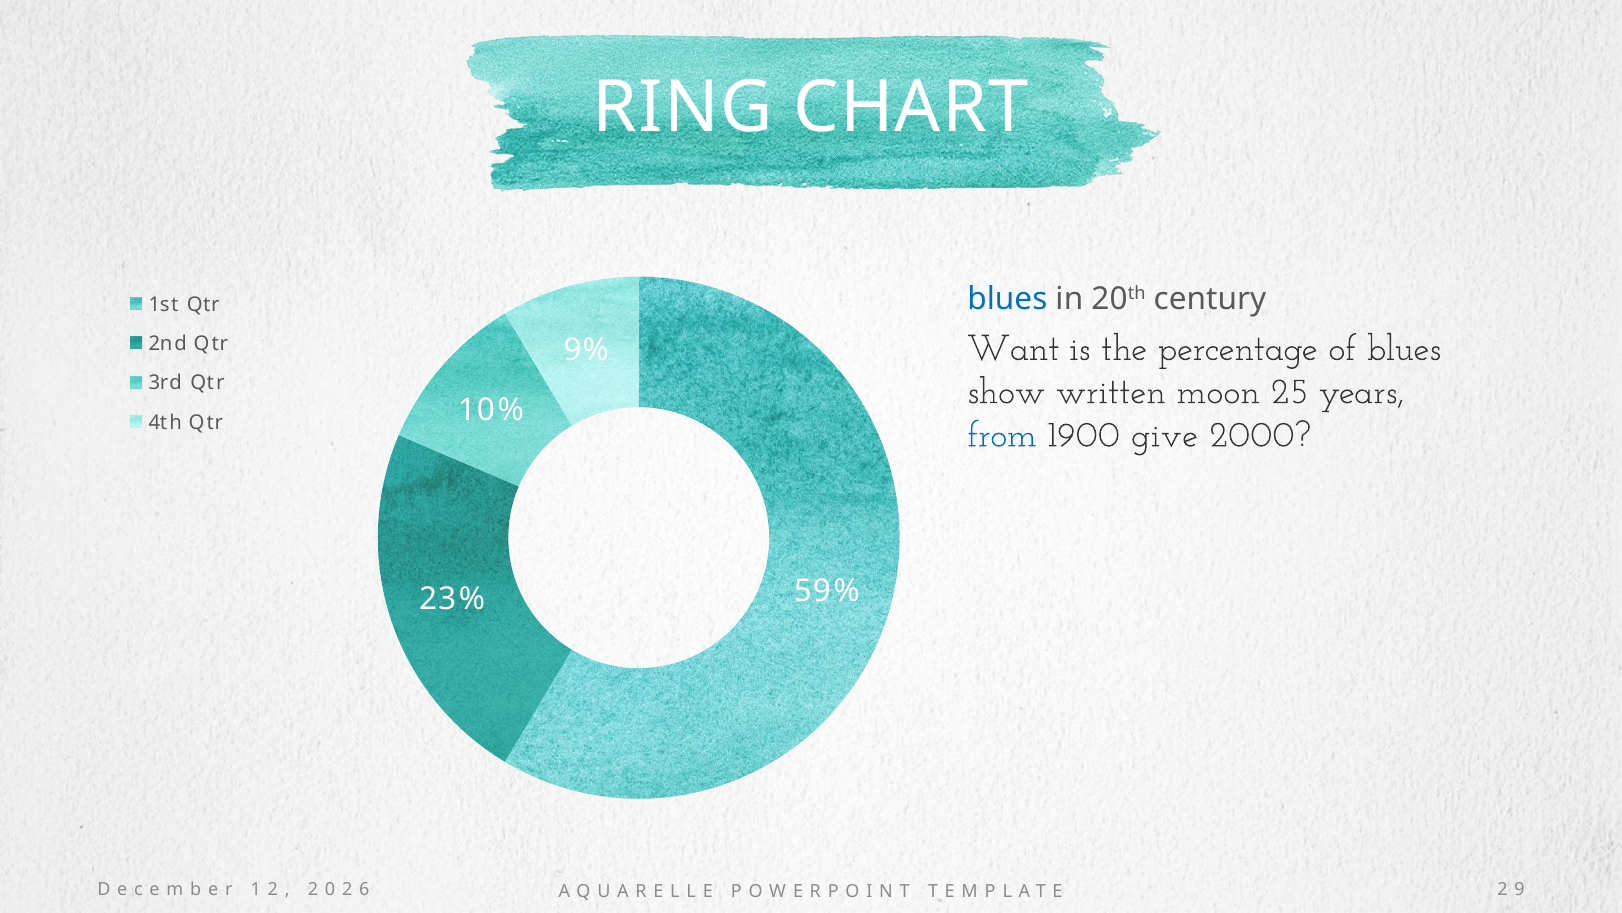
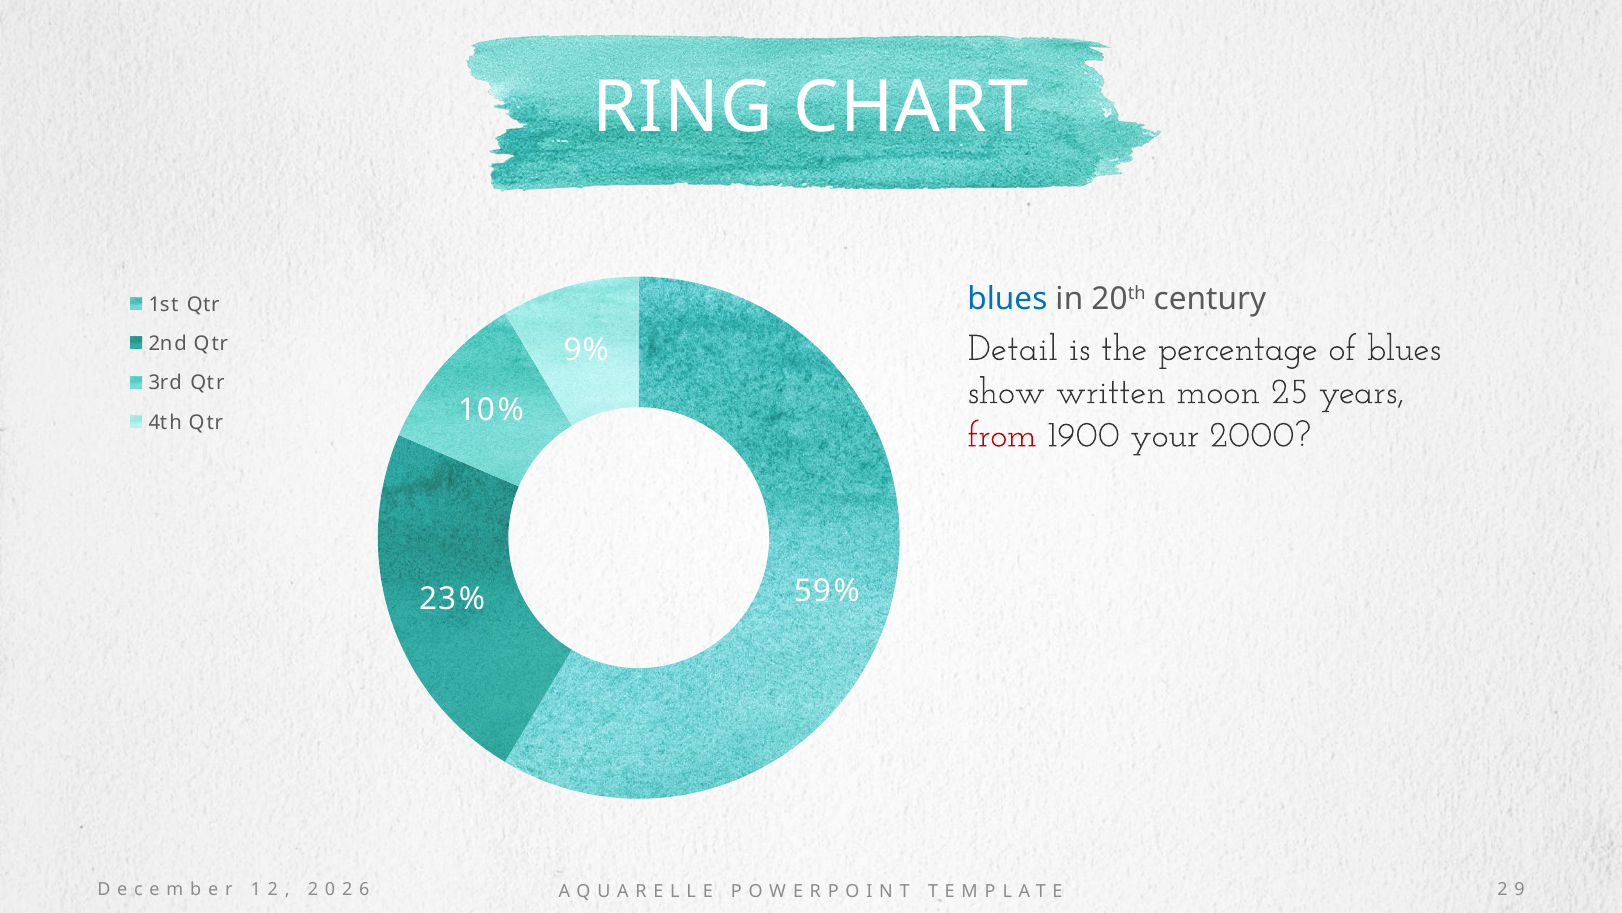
Want: Want -> Detail (1013, 348)
from colour: blue -> red (1002, 434)
give: give -> your (1165, 434)
